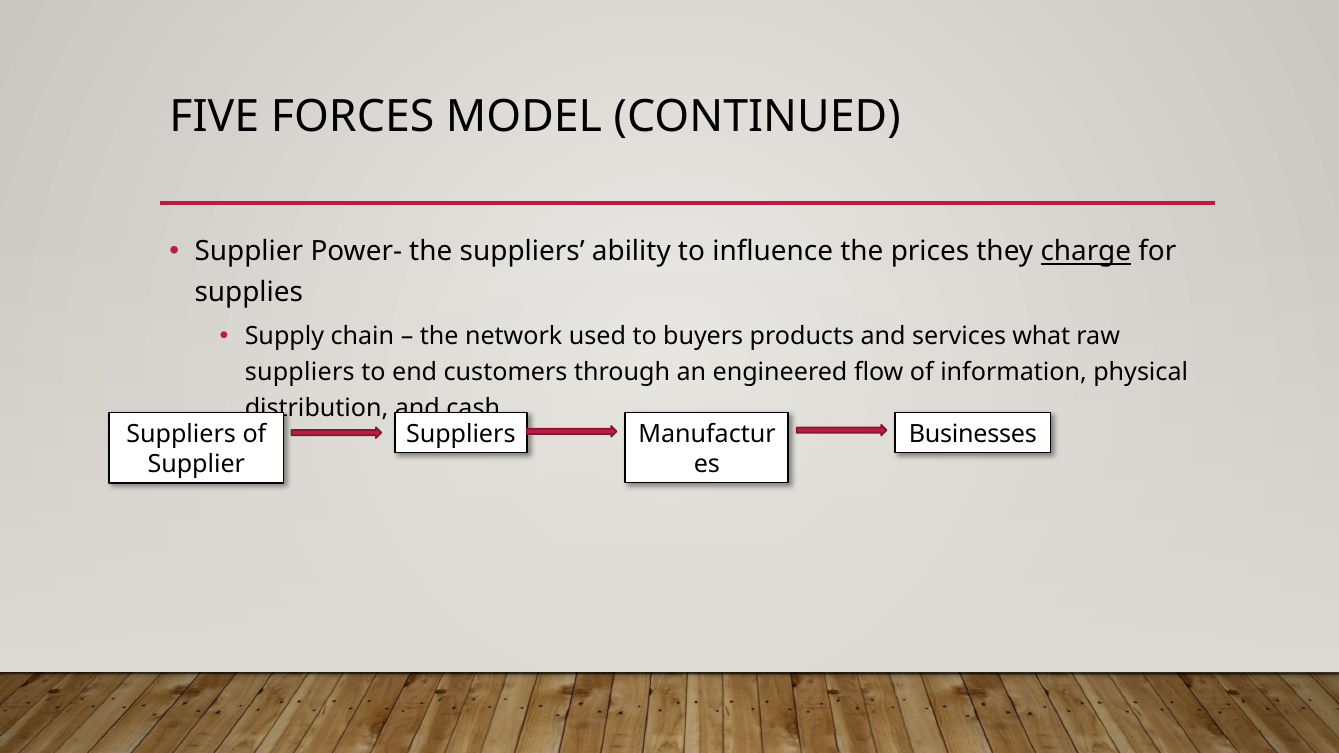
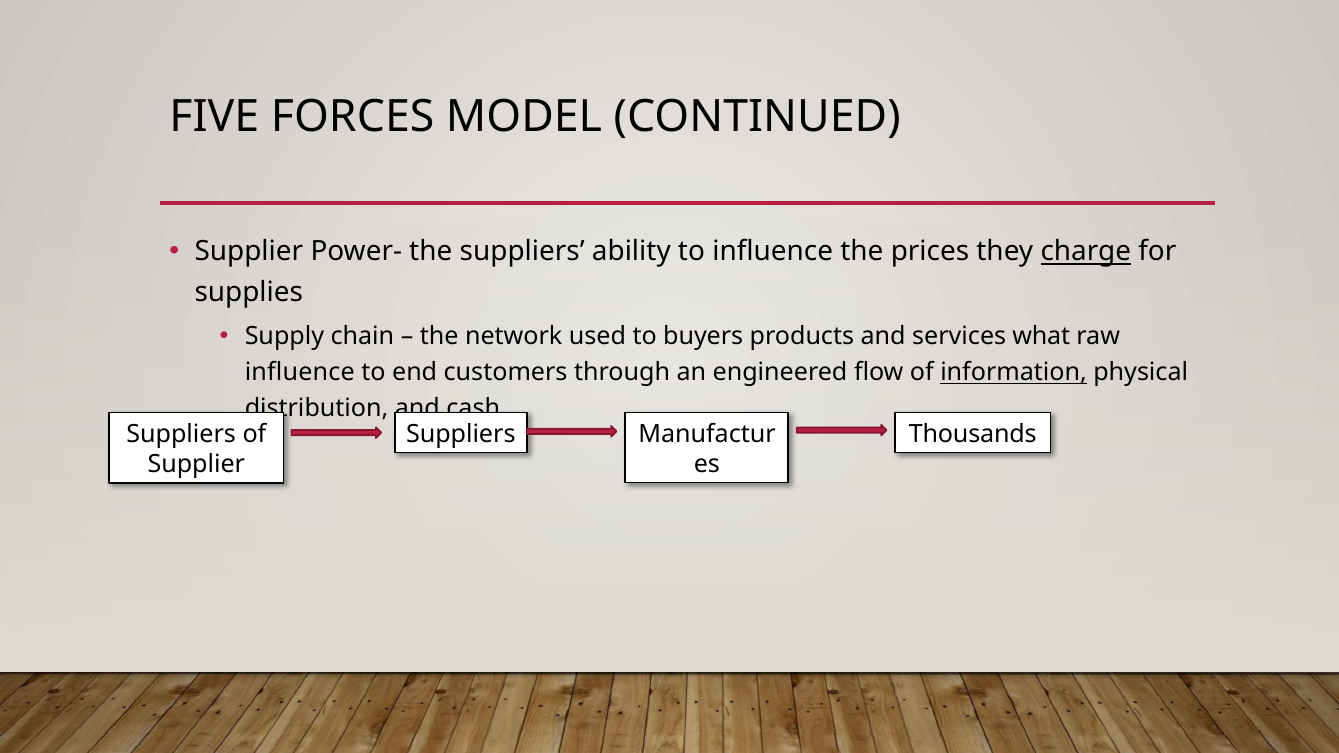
suppliers: suppliers -> influence (300, 373)
information underline: none -> present (1014, 373)
Businesses: Businesses -> Thousands (973, 434)
